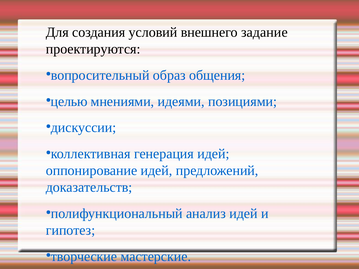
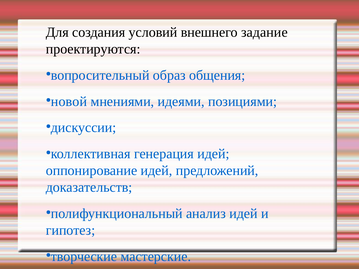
целью: целью -> новой (69, 102)
